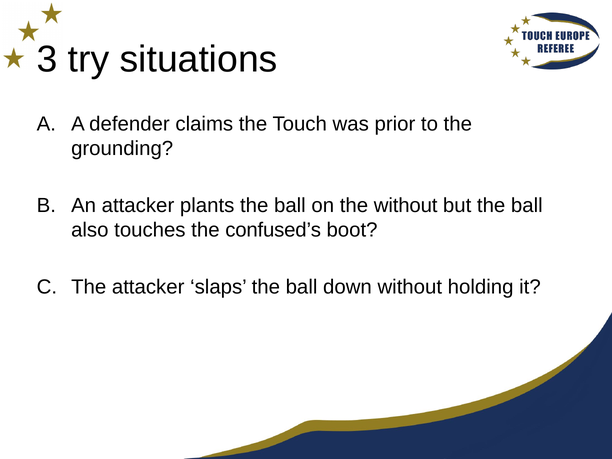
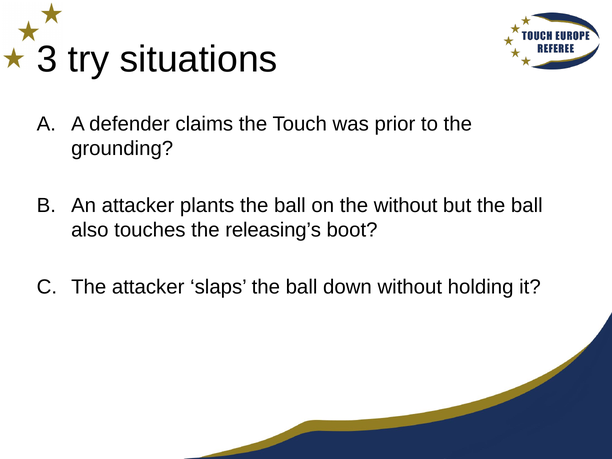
confused’s: confused’s -> releasing’s (273, 230)
